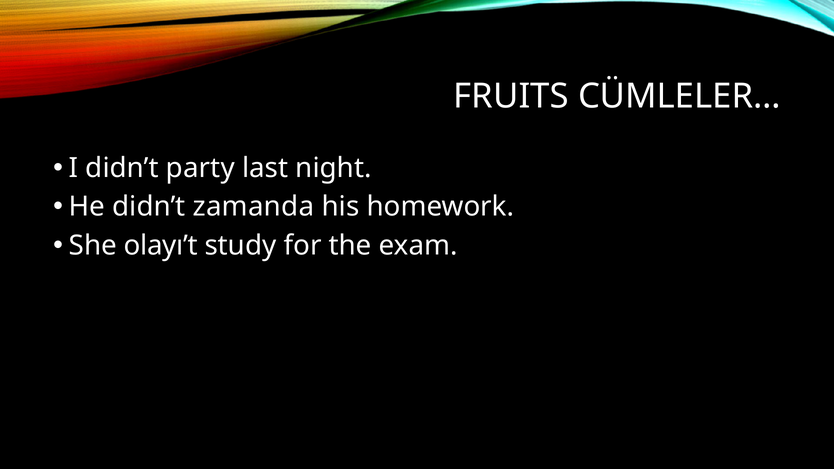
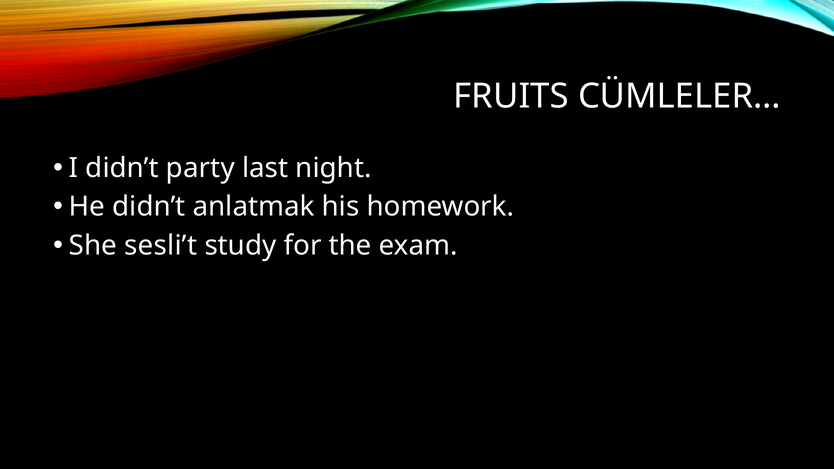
zamanda: zamanda -> anlatmak (254, 207)
olayı’t: olayı’t -> sesli’t (161, 246)
